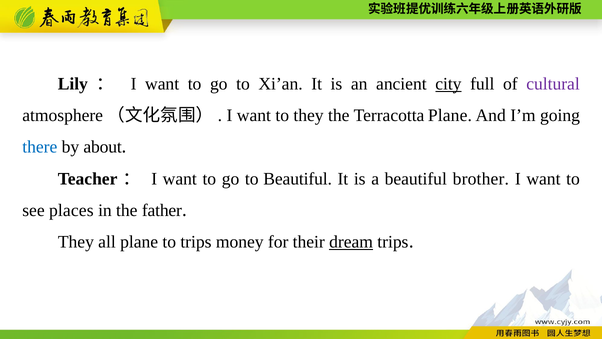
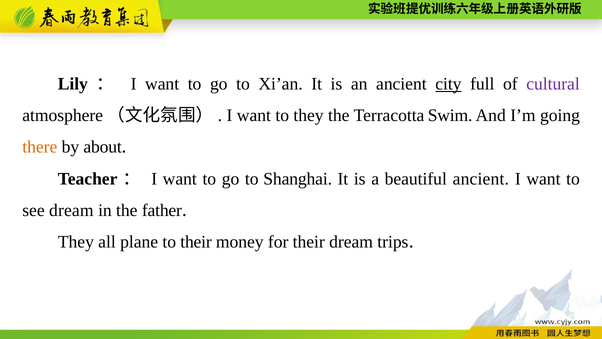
Terracotta Plane: Plane -> Swim (450, 115)
there colour: blue -> orange (40, 147)
to Beautiful: Beautiful -> Shanghai (298, 179)
beautiful brother: brother -> ancient (481, 179)
see places: places -> dream (71, 210)
to trips: trips -> their (196, 242)
dream underline: present -> none (351, 242)
